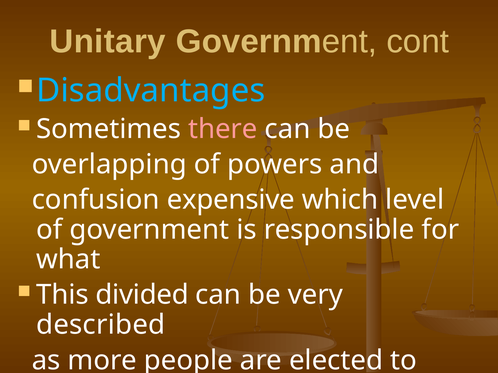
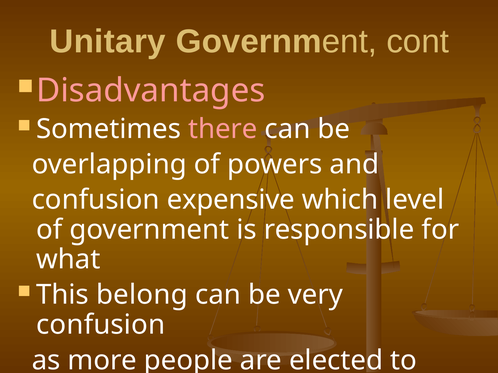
Disadvantages colour: light blue -> pink (151, 91)
divided: divided -> belong (142, 295)
described: described -> confusion (101, 325)
